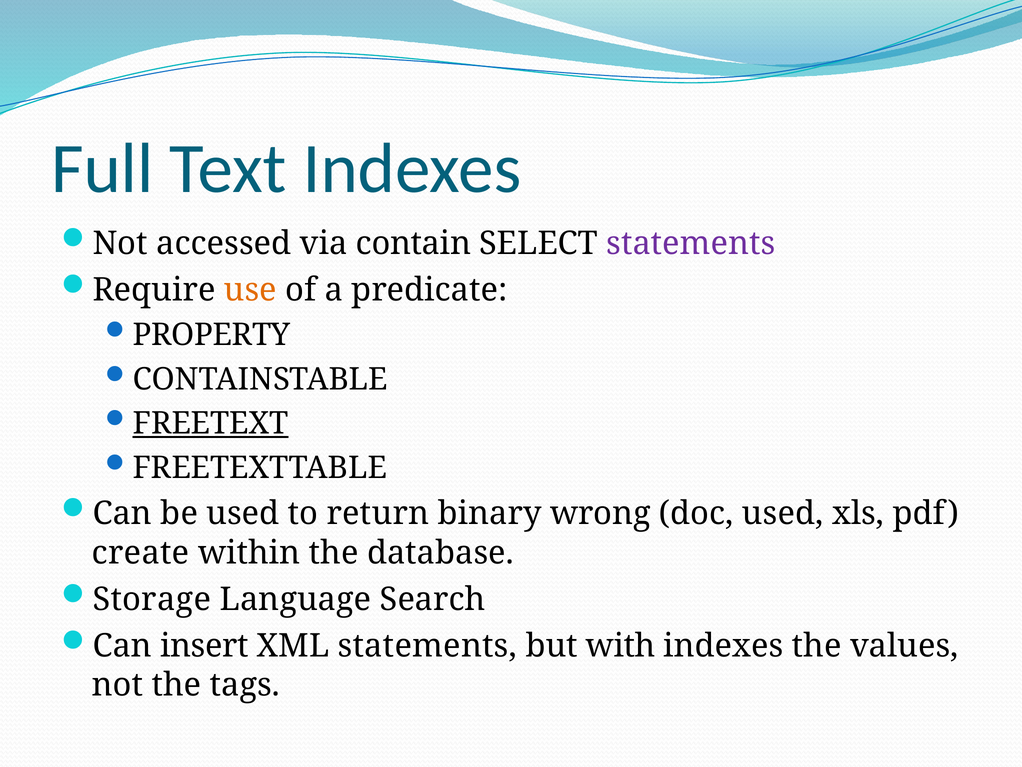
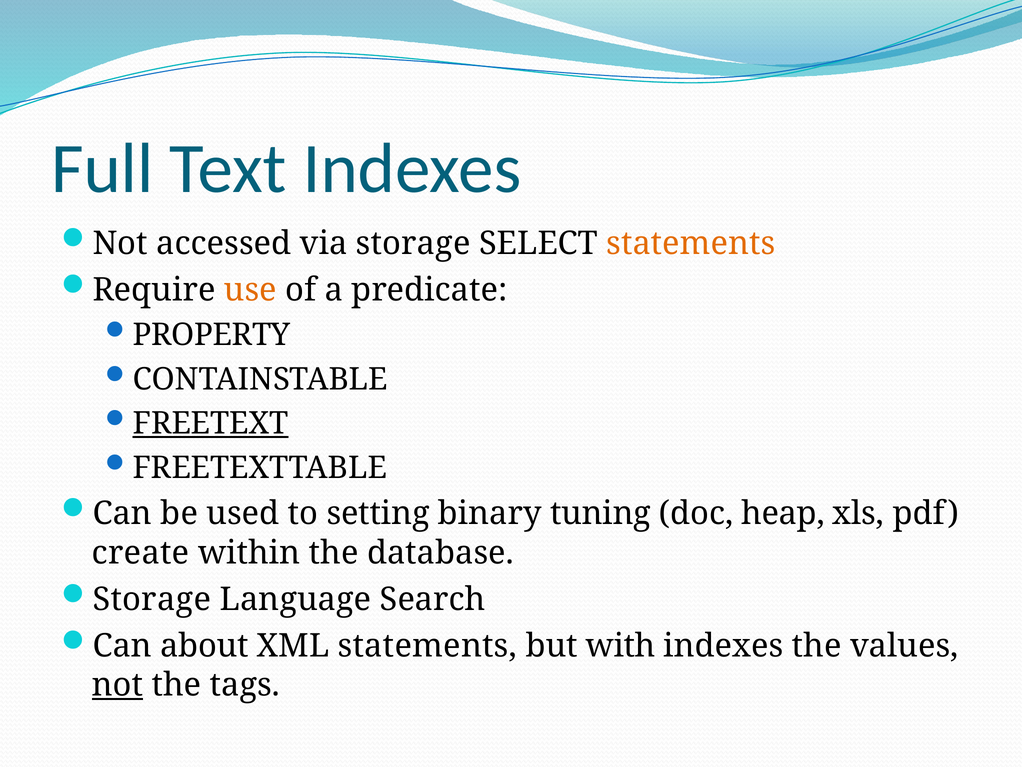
via contain: contain -> storage (413, 243)
statements colour: purple -> orange (691, 243)
return: return -> setting (378, 513)
wrong: wrong -> tuning (600, 513)
doc used: used -> heap (783, 513)
insert: insert -> about (205, 645)
not underline: none -> present (117, 685)
